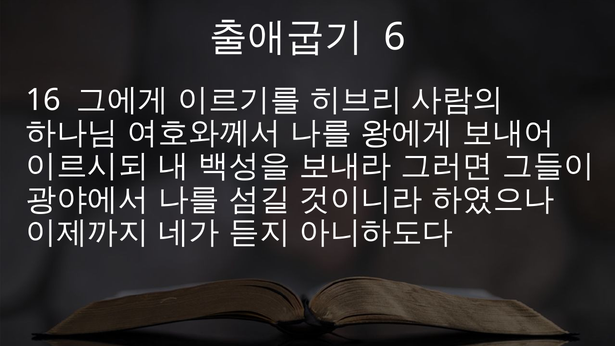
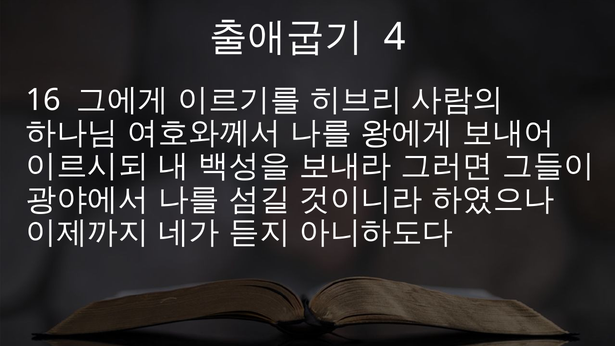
6: 6 -> 4 (395, 37)
